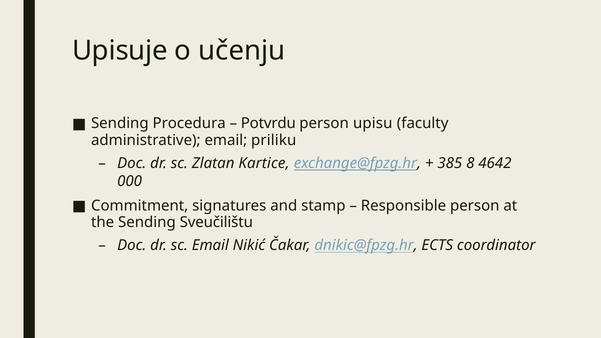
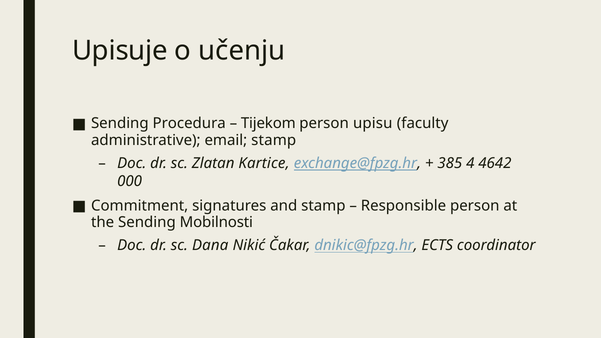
Potvrdu: Potvrdu -> Tijekom (268, 124)
email priliku: priliku -> stamp (274, 140)
8: 8 -> 4 (470, 163)
Sveučilištu: Sveučilištu -> Mobilnosti (216, 223)
sc Email: Email -> Dana (210, 245)
